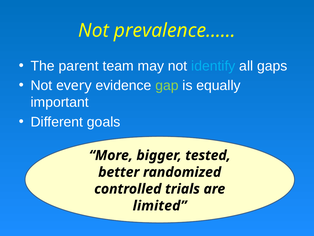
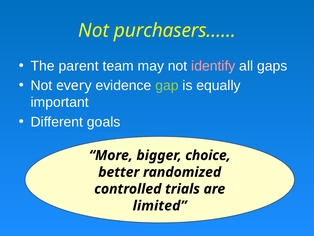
prevalence……: prevalence…… -> purchasers…… (175, 30)
identify colour: light blue -> pink (213, 66)
tested: tested -> choice (208, 155)
